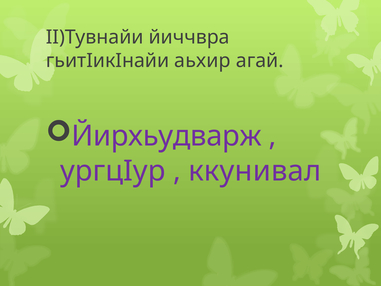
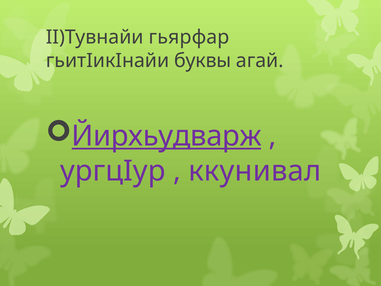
йиччвра: йиччвра -> гьярфар (189, 37)
аьхир: аьхир -> буквы (203, 61)
Йирхьудварж underline: none -> present (167, 136)
